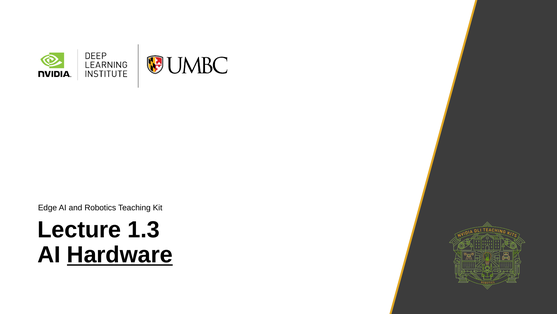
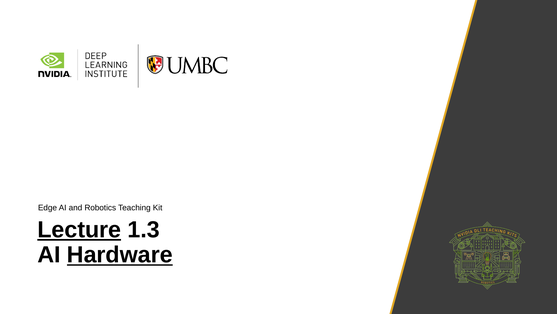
Lecture underline: none -> present (79, 229)
